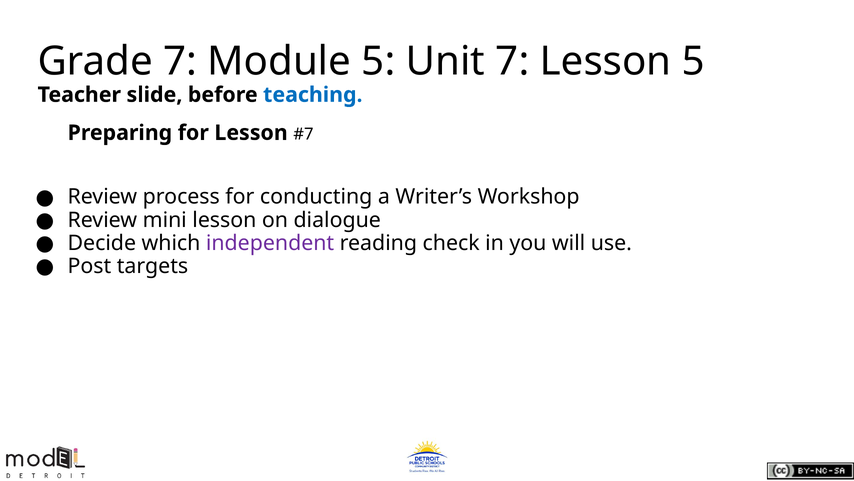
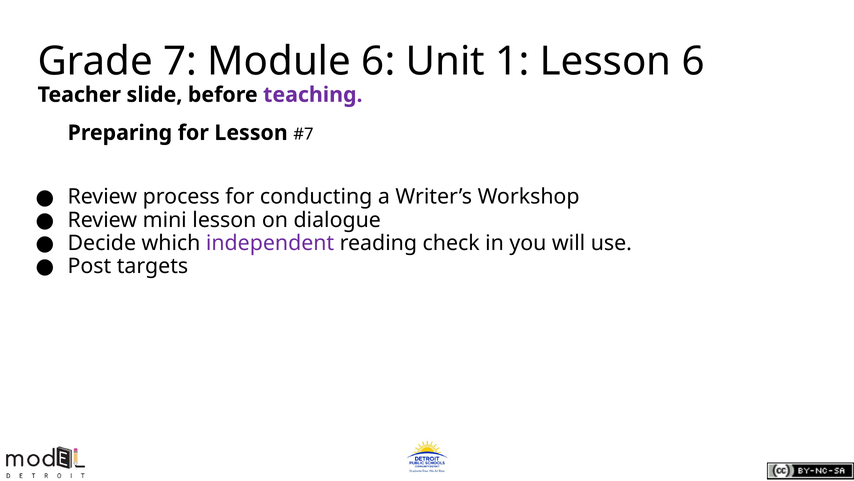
Module 5: 5 -> 6 (378, 61)
Unit 7: 7 -> 1 (512, 61)
Lesson 5: 5 -> 6 (693, 61)
teaching colour: blue -> purple (313, 95)
